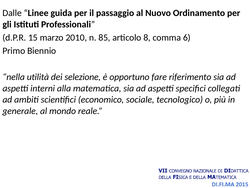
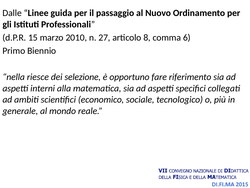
85: 85 -> 27 (104, 37)
utilità: utilità -> riesce (38, 77)
